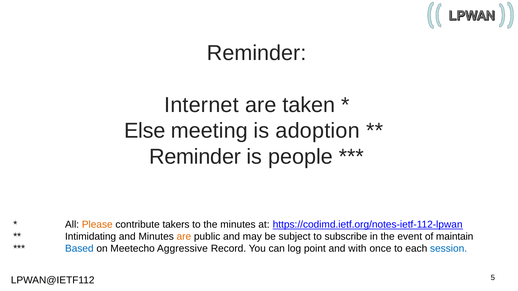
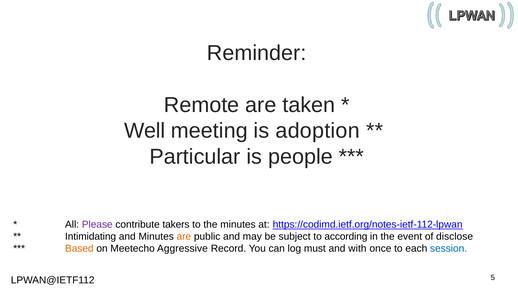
Internet: Internet -> Remote (202, 105)
Else: Else -> Well (145, 131)
Reminder: Reminder -> Particular (195, 157)
Please colour: orange -> purple (97, 225)
subscribe: subscribe -> according (346, 237)
maintain: maintain -> disclose (455, 237)
Based colour: blue -> orange (79, 249)
point: point -> must (315, 249)
